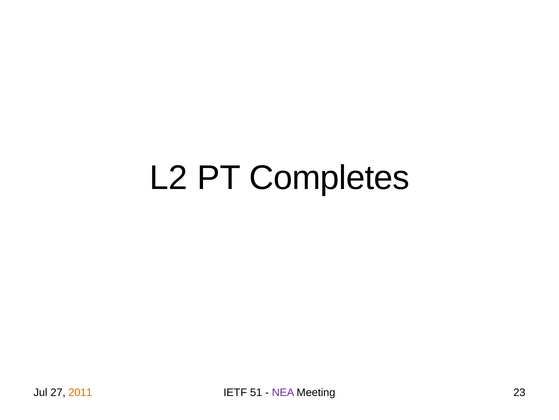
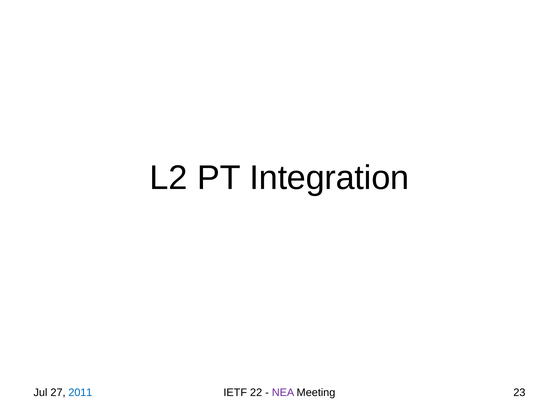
Completes: Completes -> Integration (329, 178)
2011 colour: orange -> blue (80, 392)
51: 51 -> 22 (256, 392)
